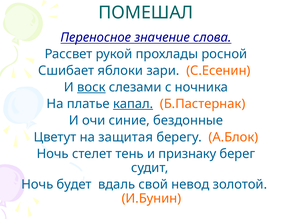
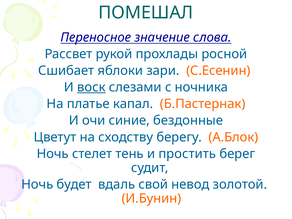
капал underline: present -> none (133, 104)
защитая: защитая -> сходству (126, 137)
признаку: признаку -> простить (187, 154)
